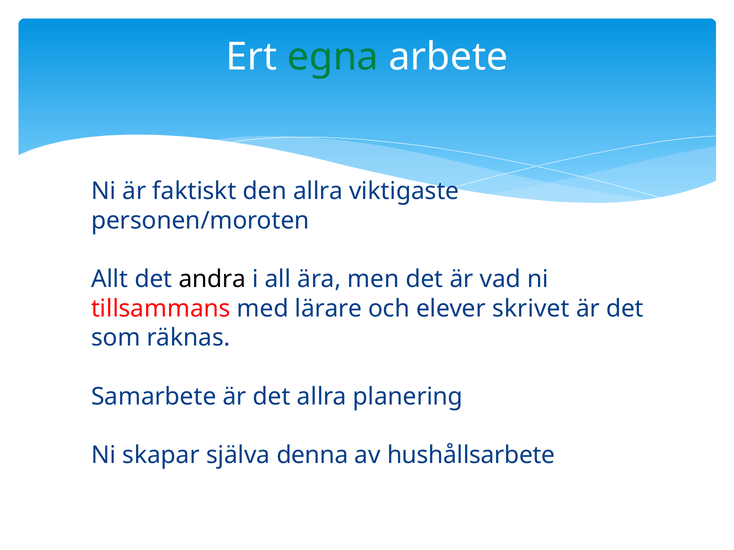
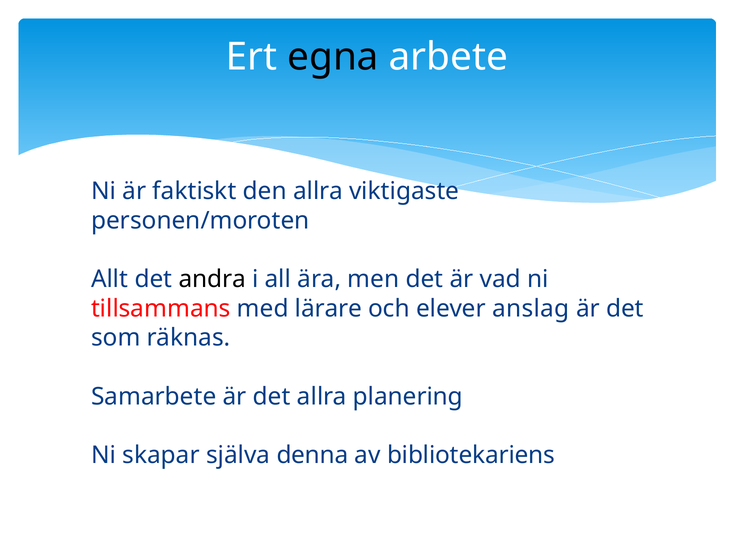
egna colour: green -> black (333, 57)
skrivet: skrivet -> anslag (531, 309)
hushållsarbete: hushållsarbete -> bibliotekariens (471, 456)
